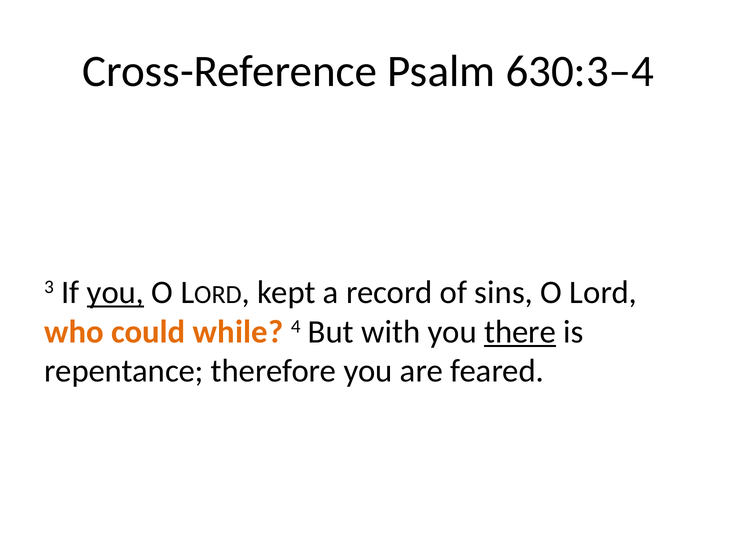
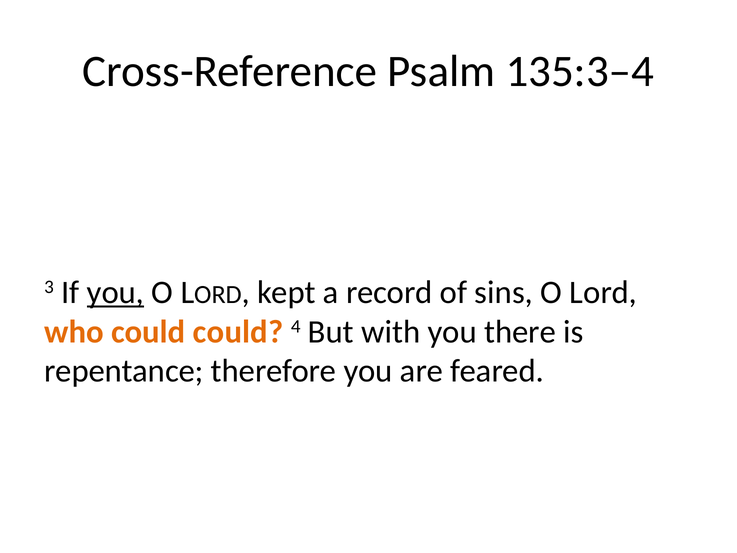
630:3–4: 630:3–4 -> 135:3–4 (580, 71)
could while: while -> could (238, 332)
there underline: present -> none (520, 332)
